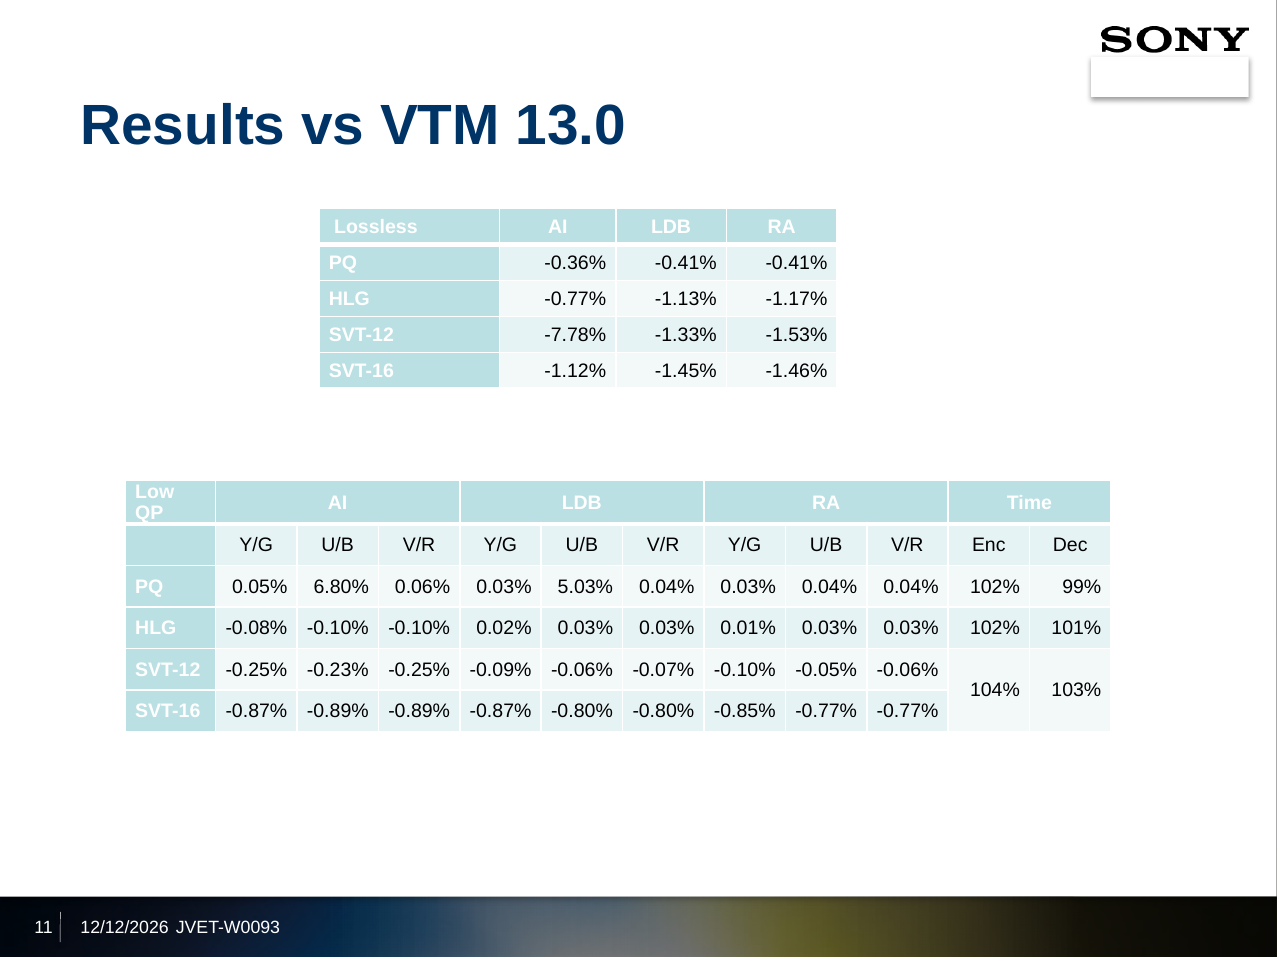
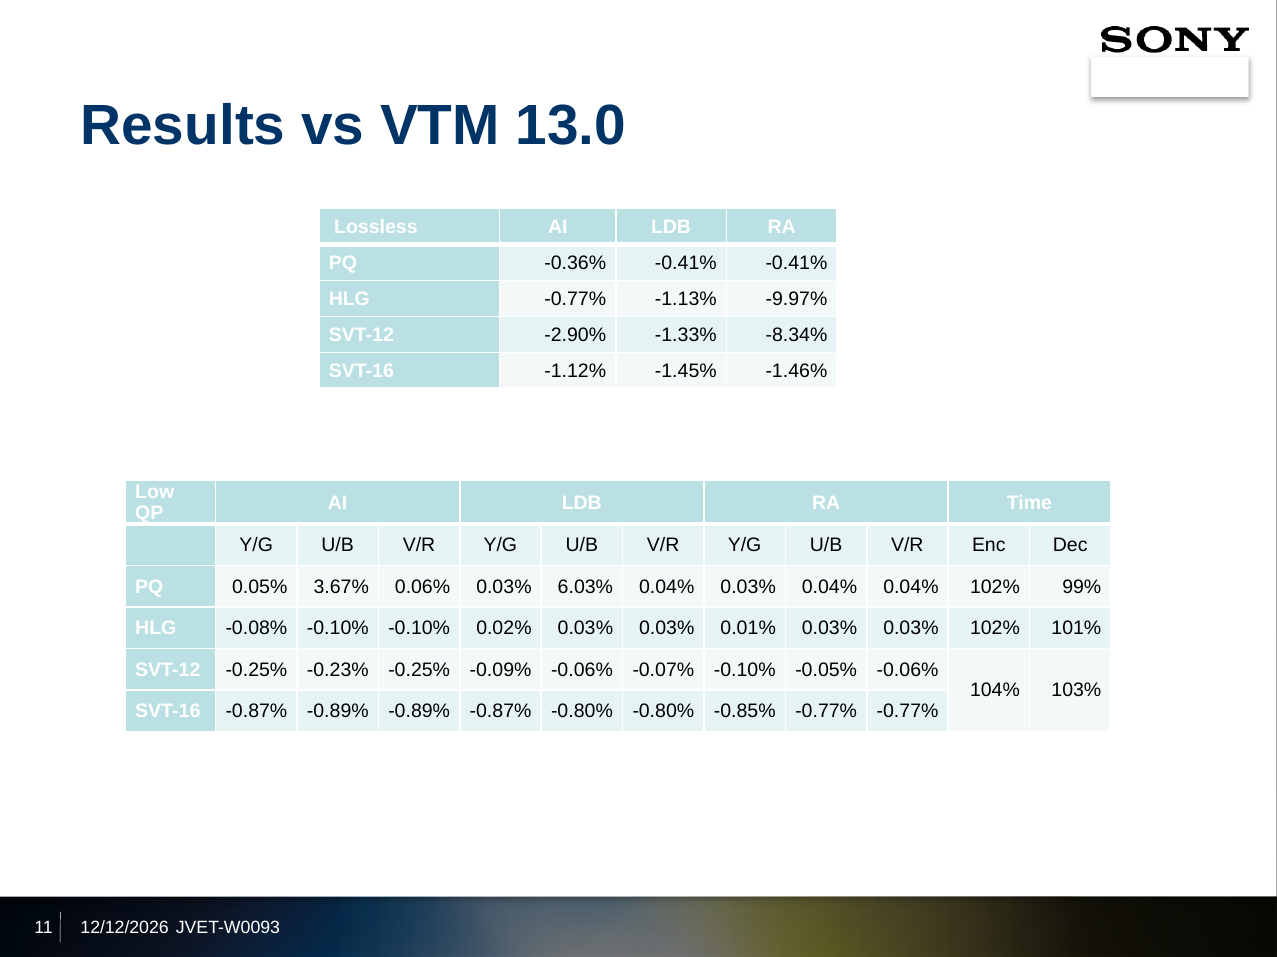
-1.17%: -1.17% -> -9.97% (796, 299)
-7.78%: -7.78% -> -2.90% (575, 335)
-1.53%: -1.53% -> -8.34% (796, 335)
6.80%: 6.80% -> 3.67% (341, 587)
5.03%: 5.03% -> 6.03% (585, 587)
